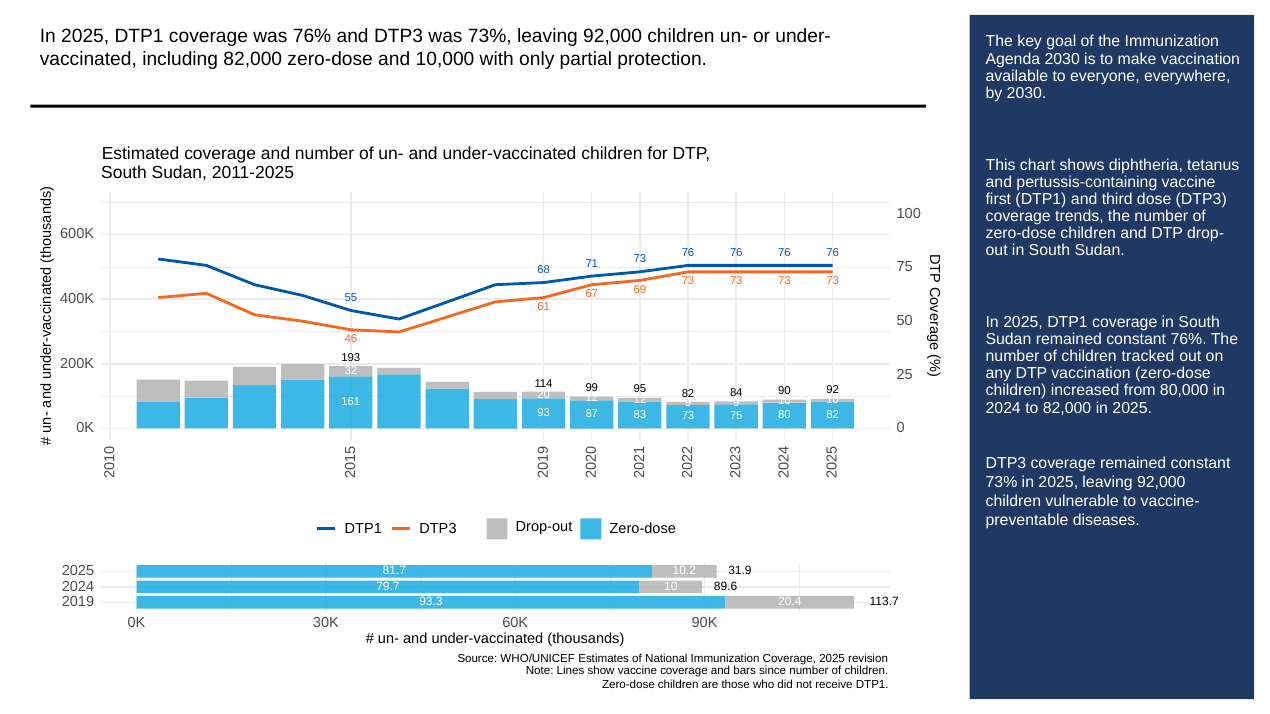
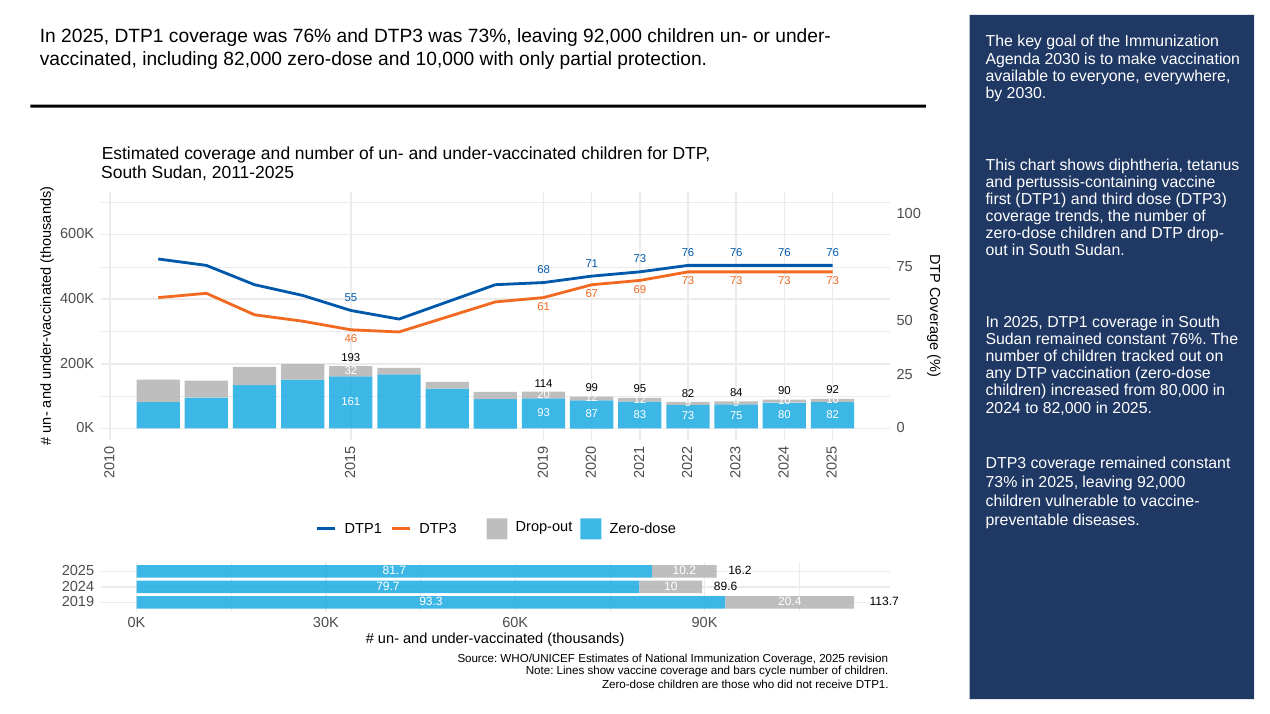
31.9: 31.9 -> 16.2 (740, 571)
since: since -> cycle (773, 671)
